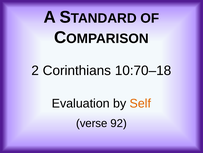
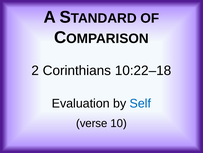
10:70–18: 10:70–18 -> 10:22–18 (143, 70)
Self colour: orange -> blue (140, 103)
92: 92 -> 10 (119, 123)
